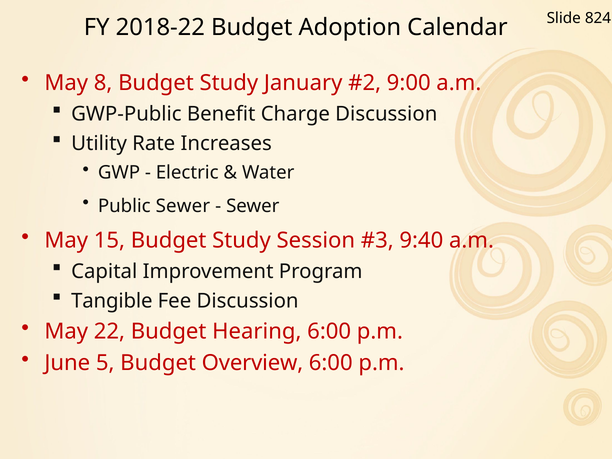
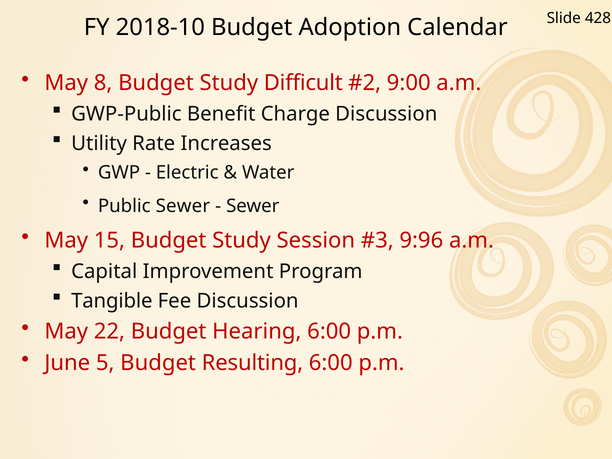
824: 824 -> 428 (598, 18)
2018-22: 2018-22 -> 2018-10 (160, 27)
January: January -> Difficult (303, 83)
9:40: 9:40 -> 9:96 (421, 241)
Overview: Overview -> Resulting (252, 363)
